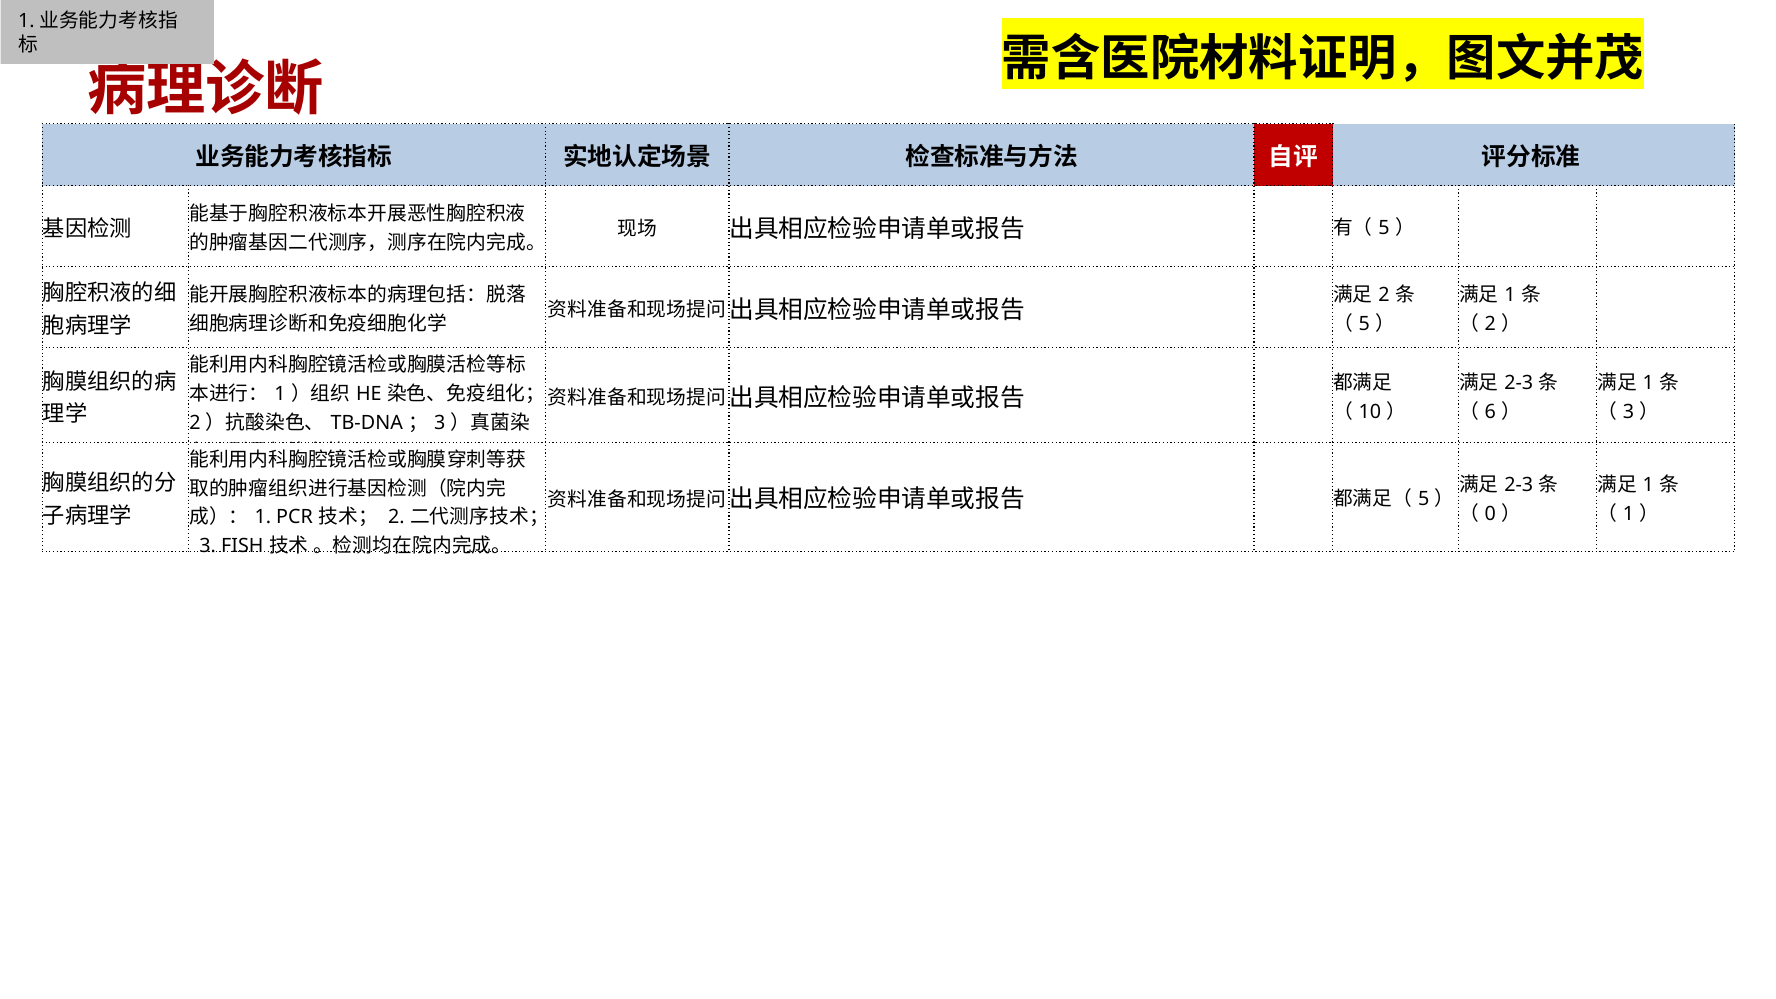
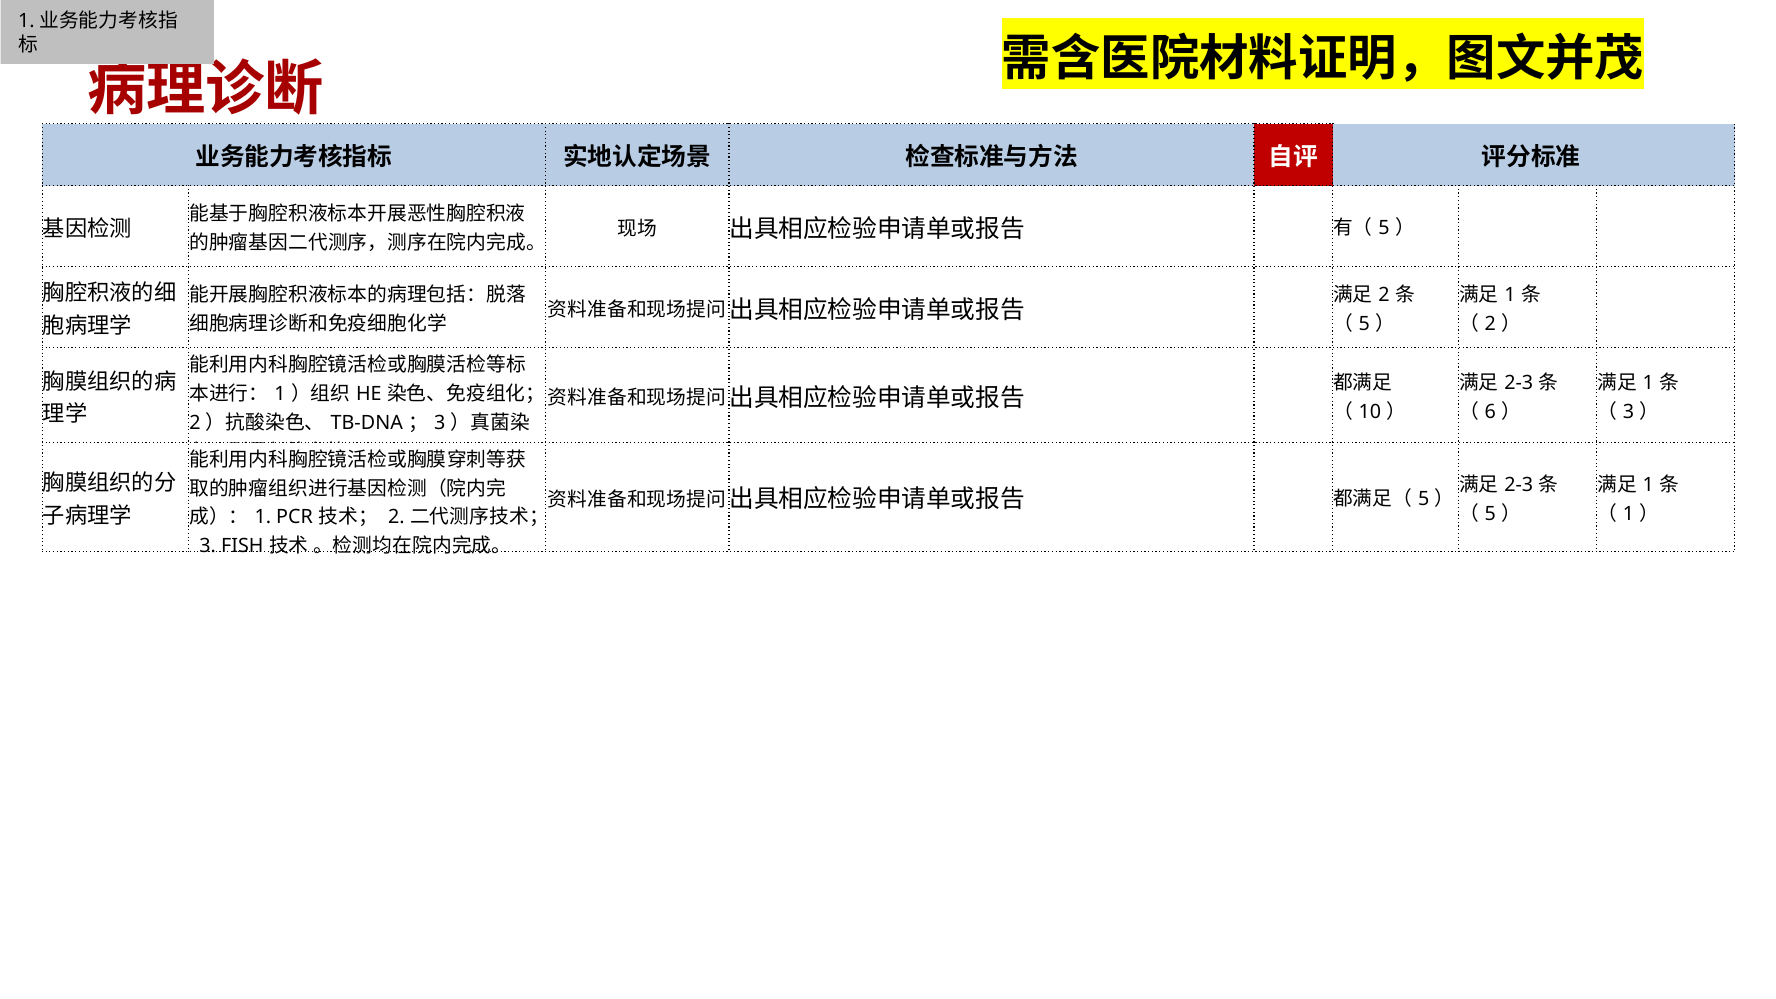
0: 0 -> 5 (1490, 514)
